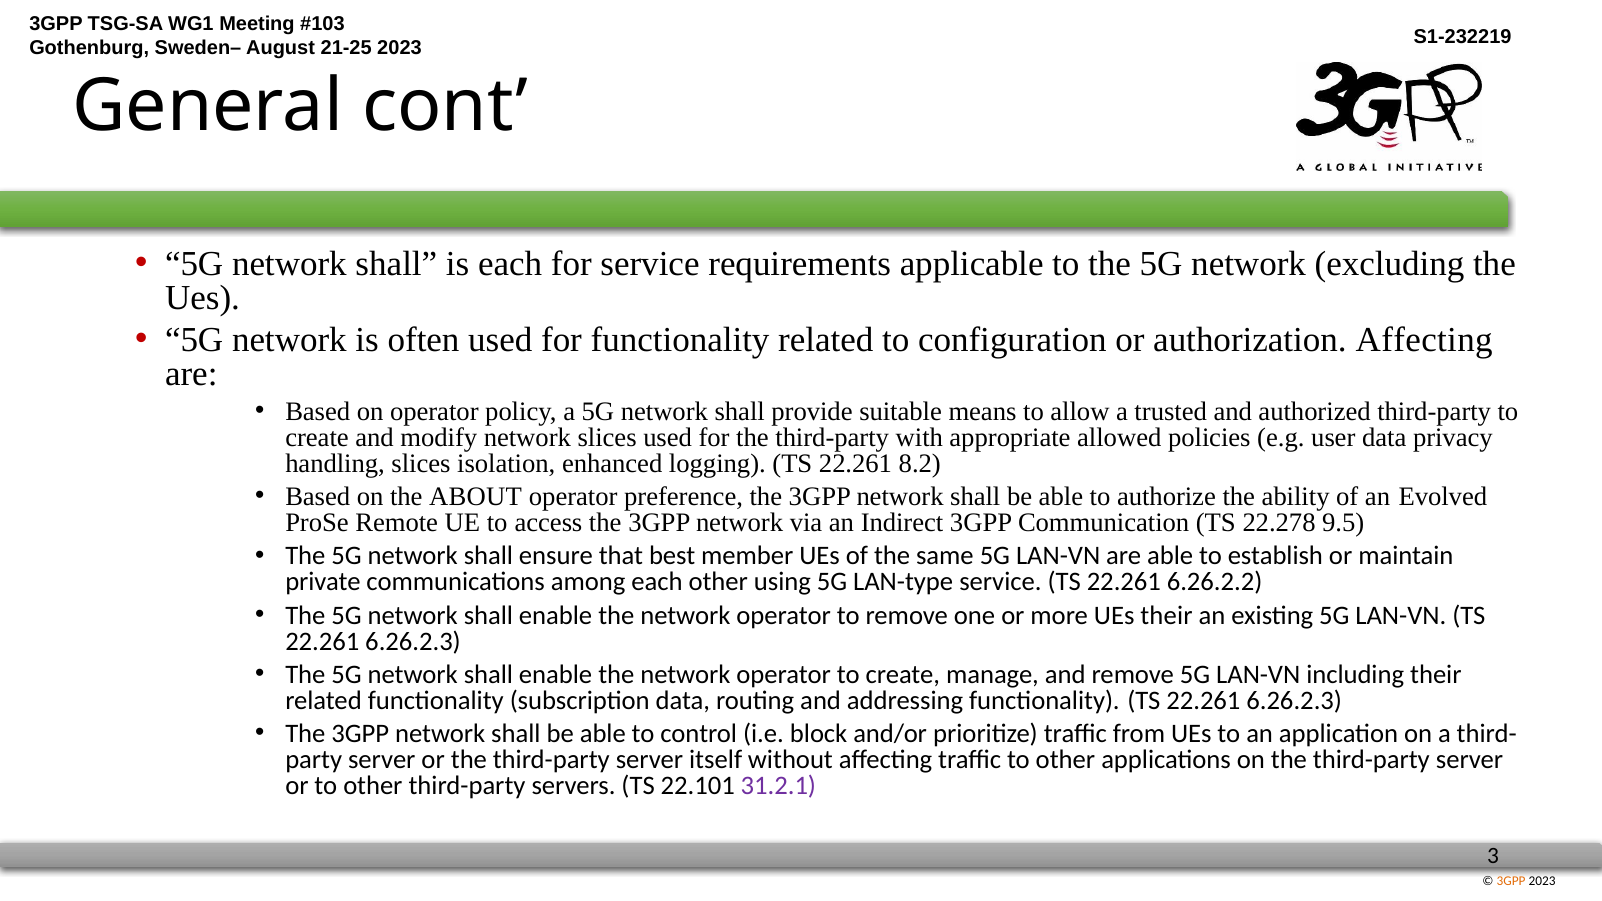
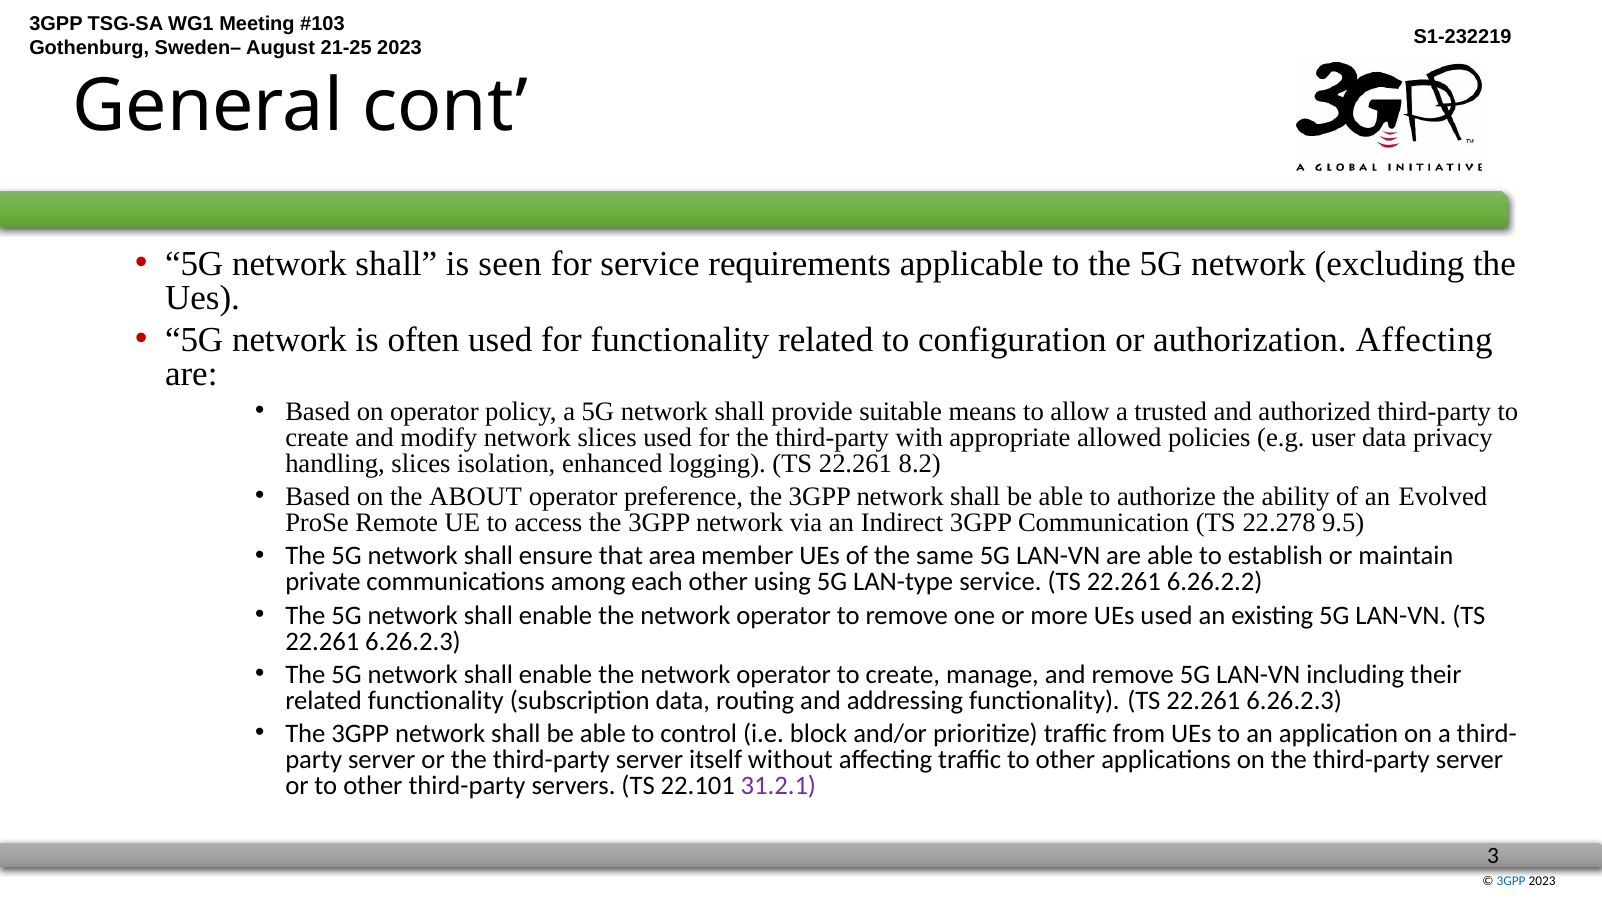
is each: each -> seen (510, 264)
best: best -> area (672, 556)
UEs their: their -> used (1167, 615)
3GPP colour: orange -> blue (1511, 881)
